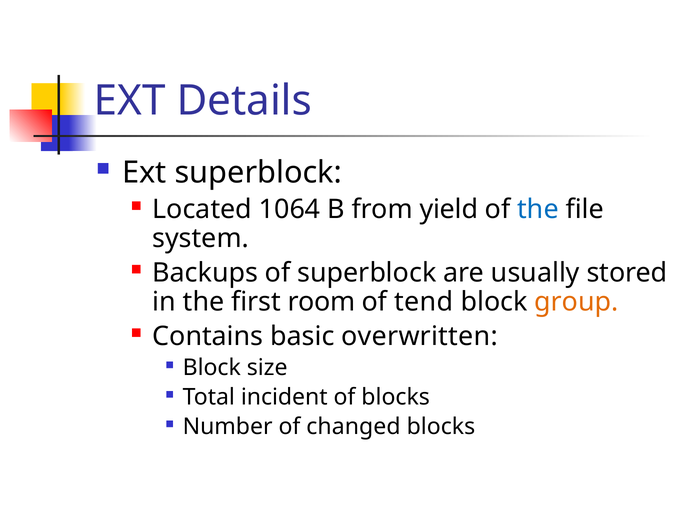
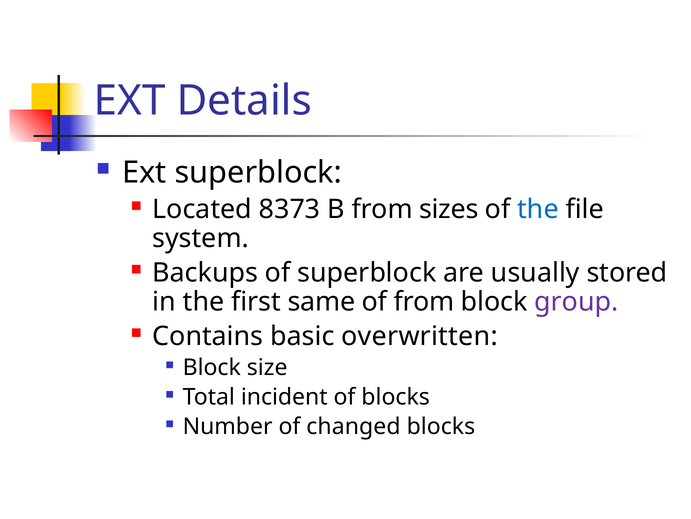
1064: 1064 -> 8373 (290, 209)
yield: yield -> sizes (449, 209)
room: room -> same (321, 301)
of tend: tend -> from (424, 301)
group colour: orange -> purple (576, 301)
